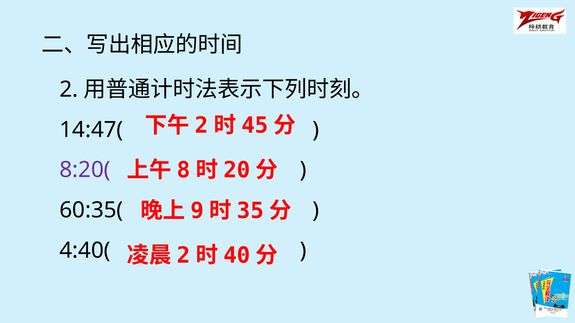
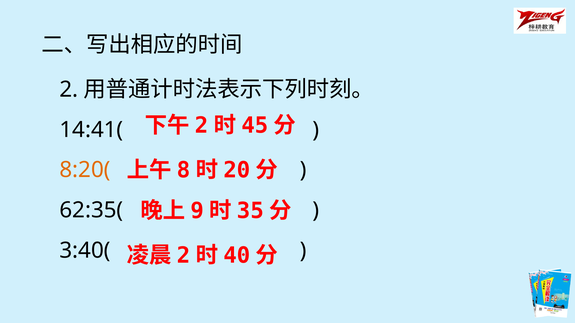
14:47(: 14:47( -> 14:41( (91, 130)
8:20( colour: purple -> orange (85, 170)
60:35(: 60:35( -> 62:35( (91, 210)
4:40(: 4:40( -> 3:40( (85, 251)
